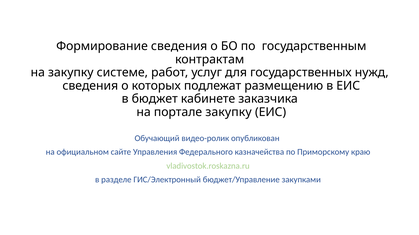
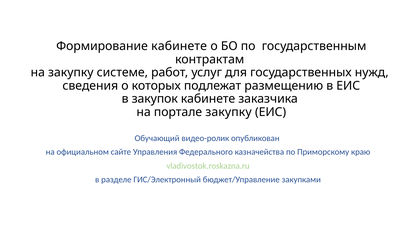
Формирование сведения: сведения -> кабинете (179, 46)
бюджет: бюджет -> закупок (155, 99)
